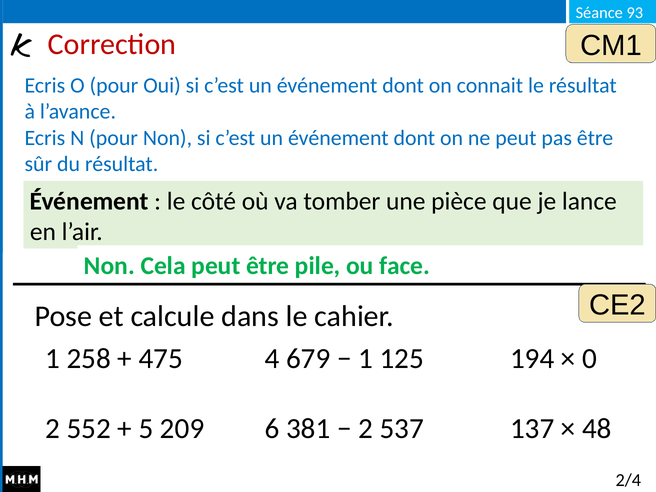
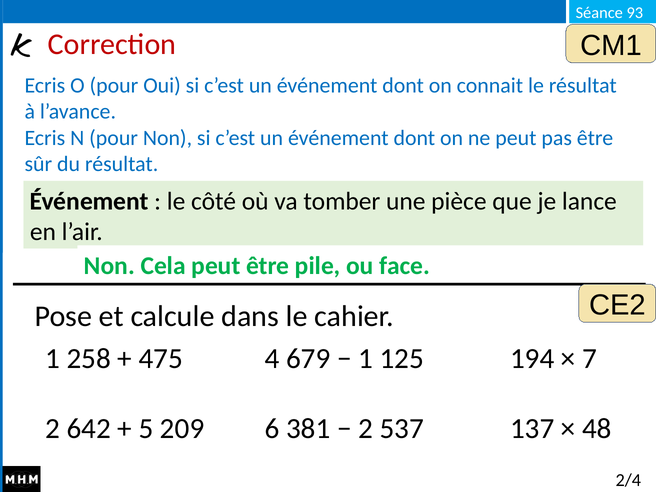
0: 0 -> 7 (589, 359)
552: 552 -> 642 (89, 429)
